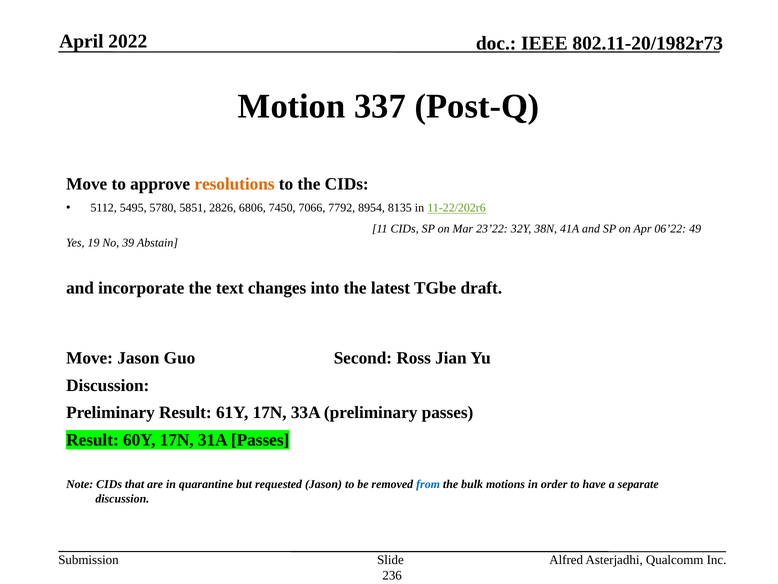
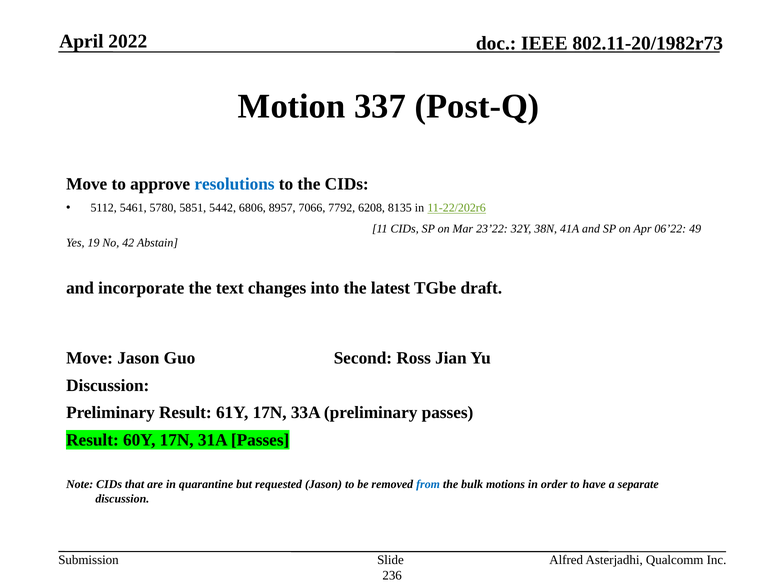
resolutions colour: orange -> blue (235, 184)
5495: 5495 -> 5461 (133, 208)
2826: 2826 -> 5442 (223, 208)
7450: 7450 -> 8957 (282, 208)
8954: 8954 -> 6208 (372, 208)
39: 39 -> 42 (128, 243)
